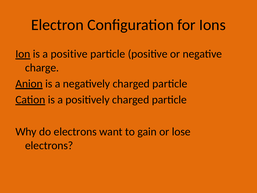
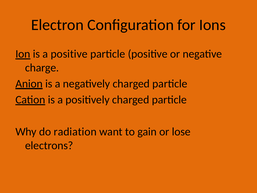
do electrons: electrons -> radiation (75, 132)
